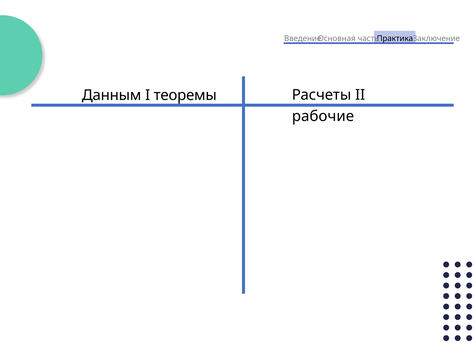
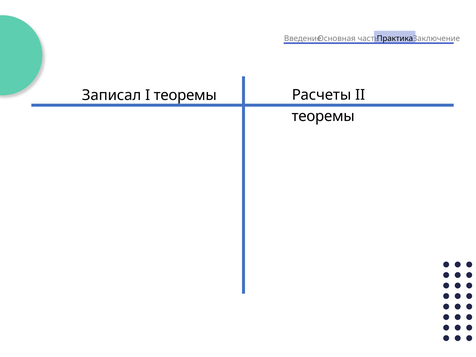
Данным: Данным -> Записал (112, 95)
рабочие: рабочие -> теоремы (323, 116)
